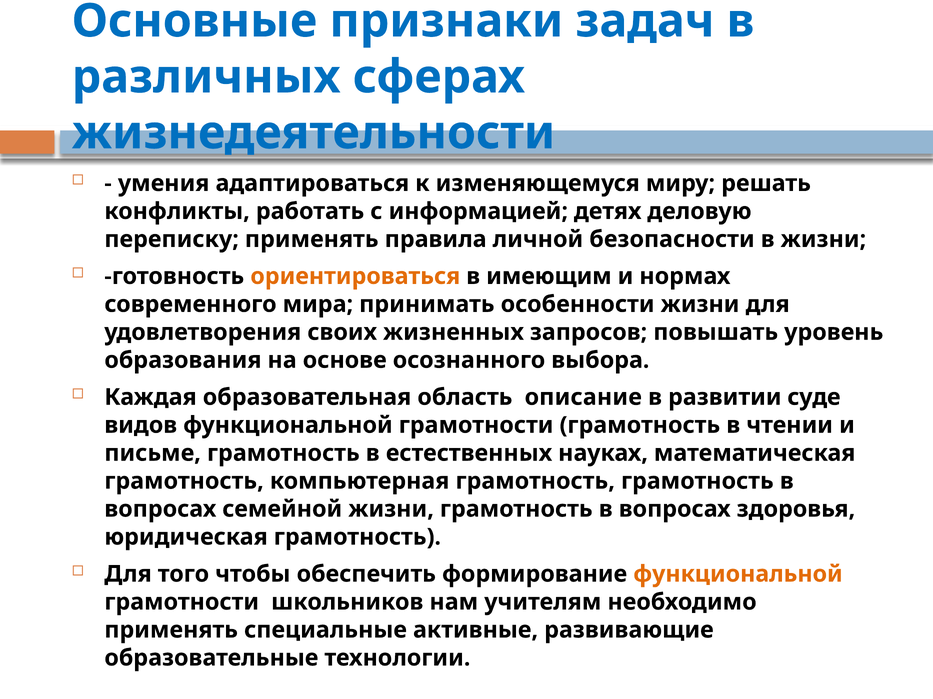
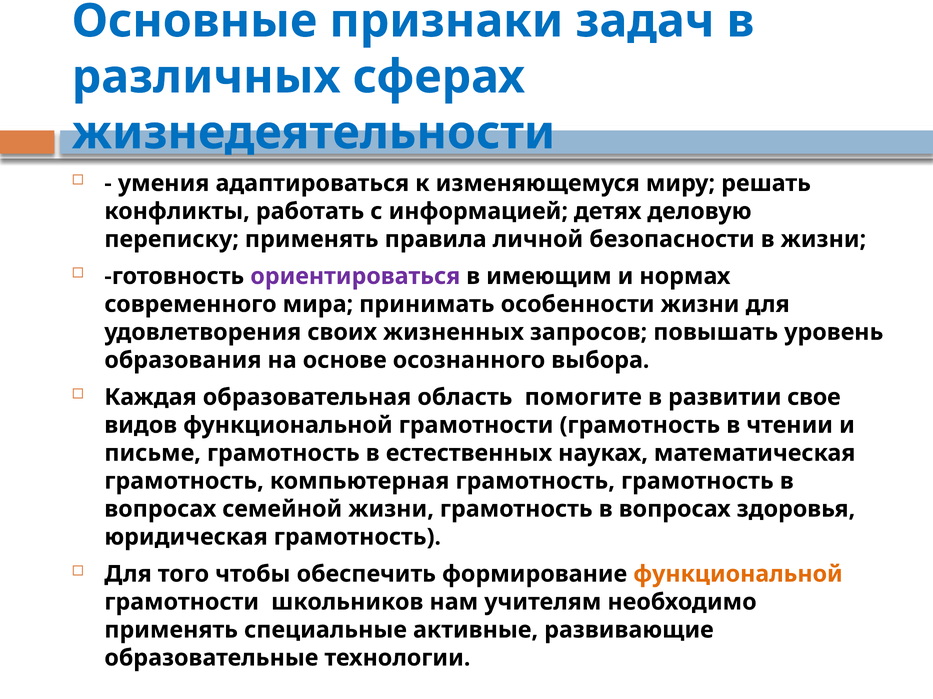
ориентироваться colour: orange -> purple (355, 277)
описание: описание -> помогите (583, 398)
суде: суде -> свое (814, 398)
